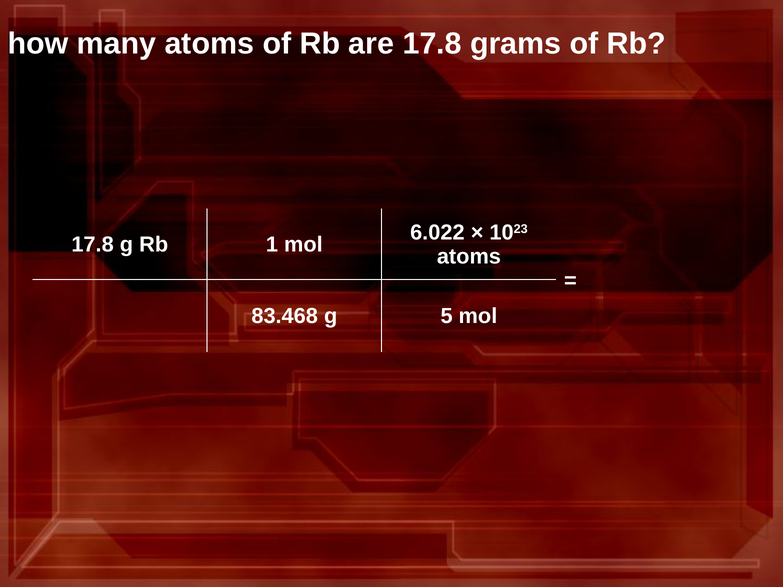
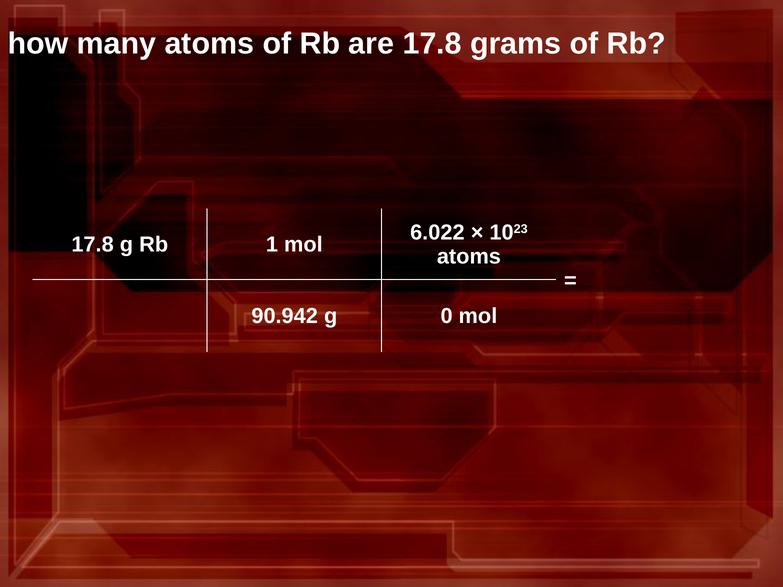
83.468: 83.468 -> 90.942 (285, 316)
5: 5 -> 0 (447, 316)
